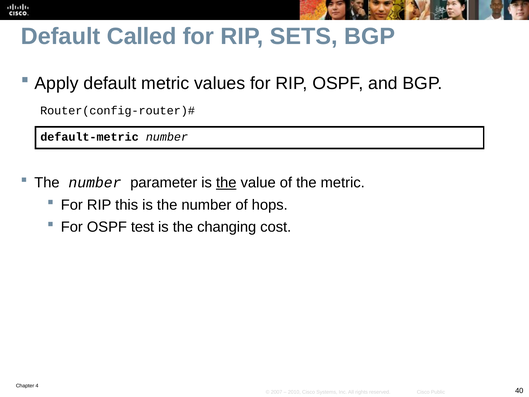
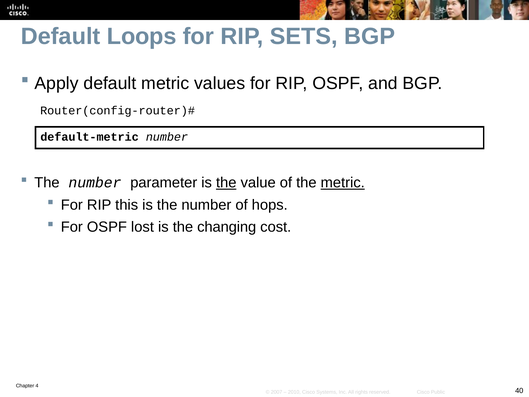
Called: Called -> Loops (142, 36)
metric underline: none -> present (343, 183)
test: test -> lost (142, 227)
